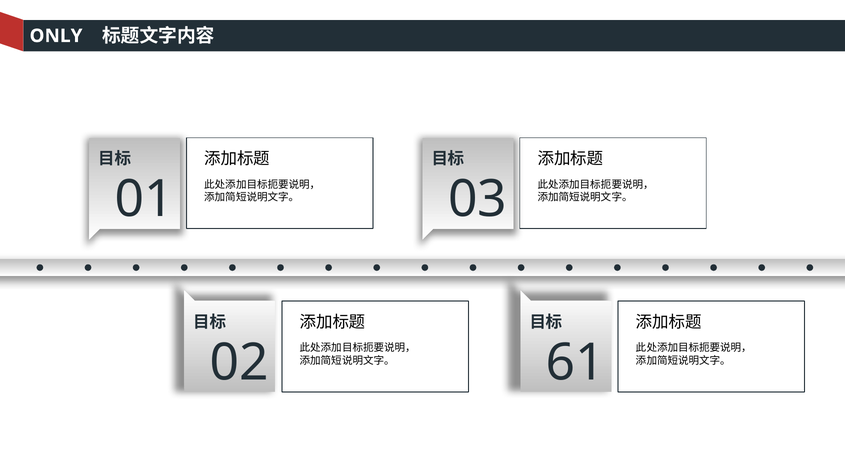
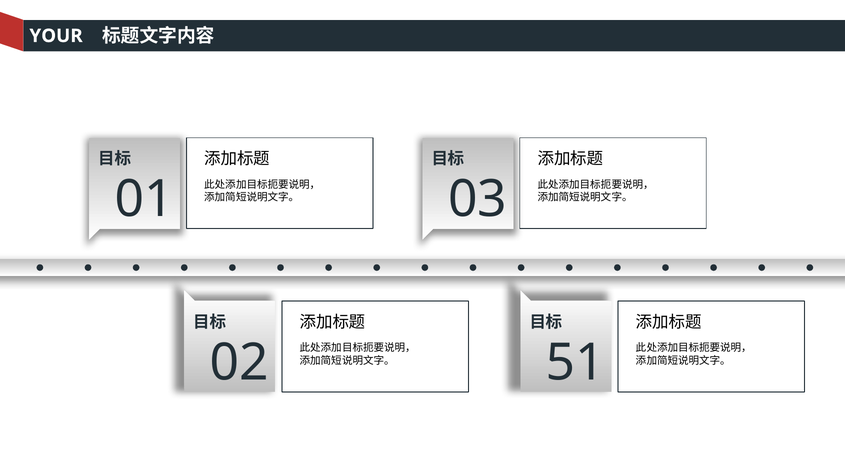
ONLY: ONLY -> YOUR (56, 36)
61: 61 -> 51 (575, 363)
